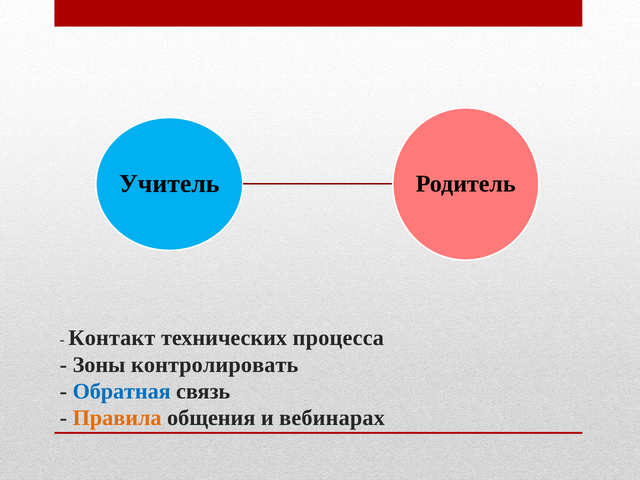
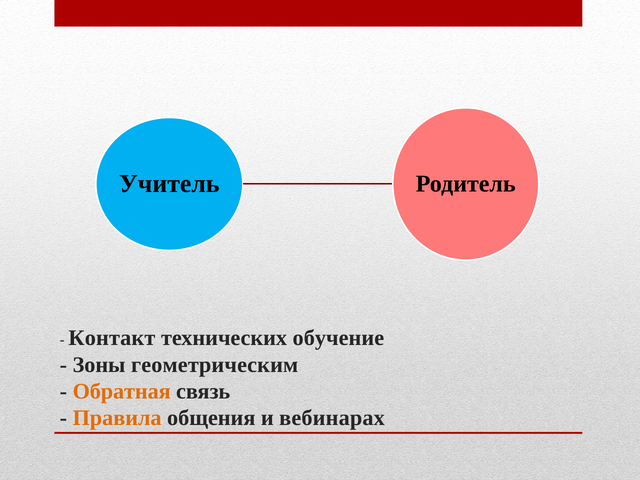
процесса: процесса -> обучение (338, 338)
контролировать: контролировать -> геометрическим (215, 365)
Обратная colour: blue -> orange (122, 391)
